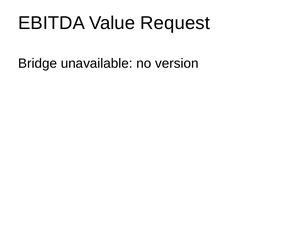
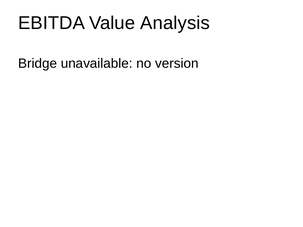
Request: Request -> Analysis (175, 23)
